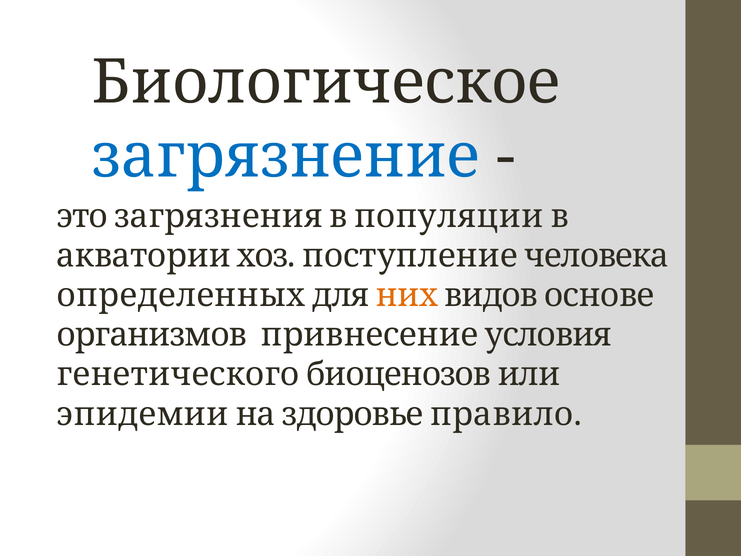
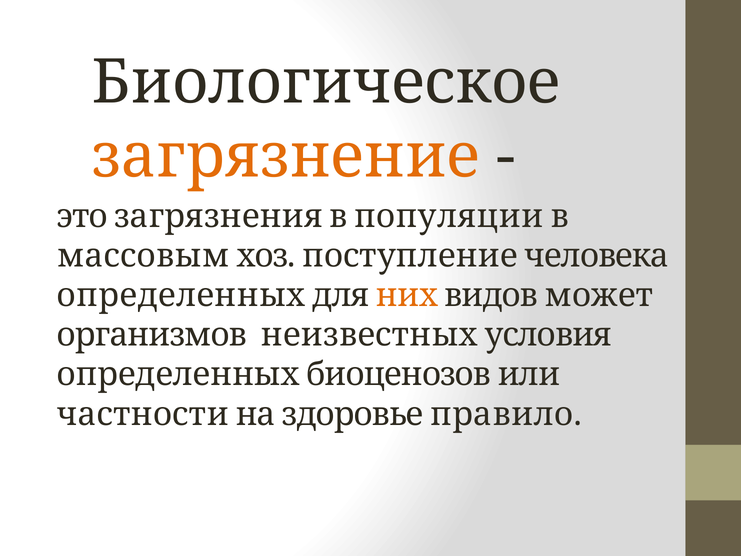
загрязнение colour: blue -> orange (286, 156)
акватории: акватории -> массовым (143, 256)
основе: основе -> может (599, 295)
привнесение: привнесение -> неизвестных (369, 335)
генетического: генетического -> определенных (178, 374)
эпидемии: эпидемии -> частности (143, 414)
